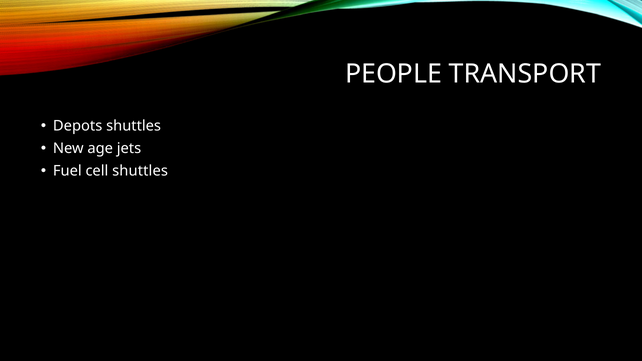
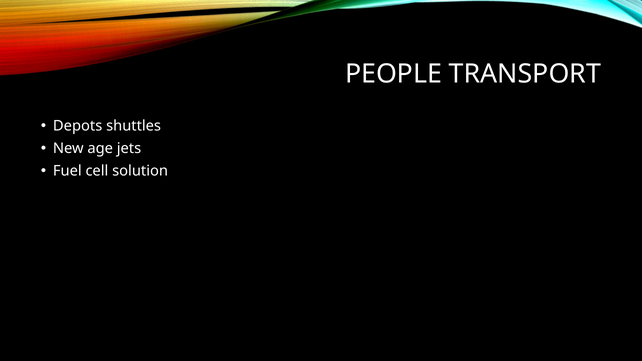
cell shuttles: shuttles -> solution (140, 171)
